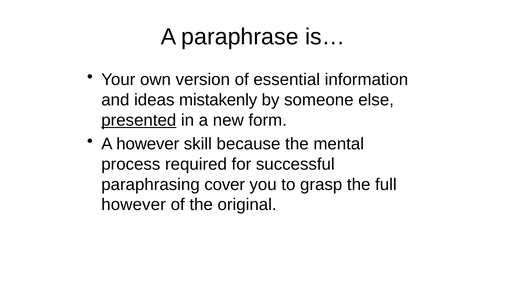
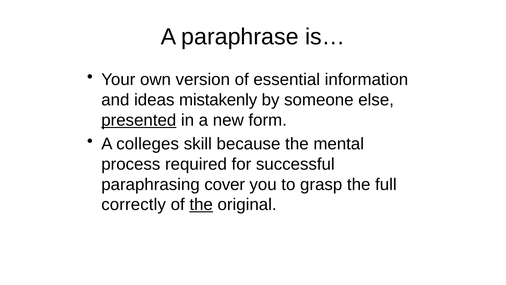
A however: however -> colleges (148, 144)
however: however -> correctly (134, 204)
the underline: none -> present (201, 204)
